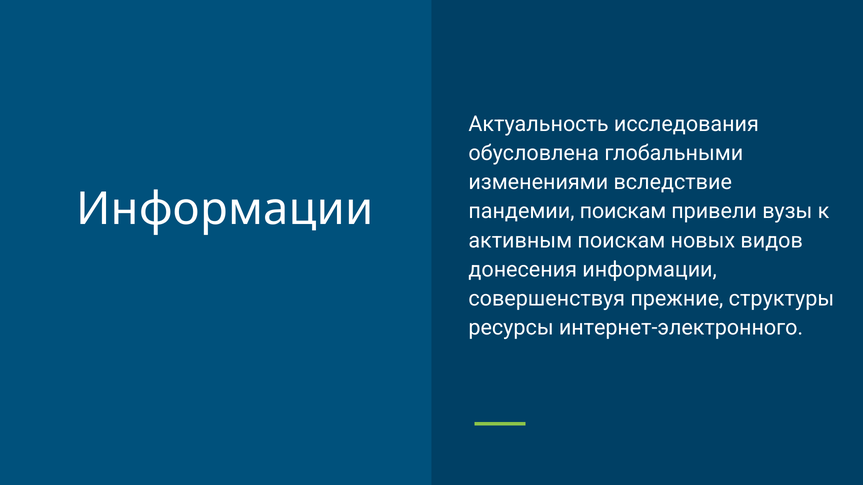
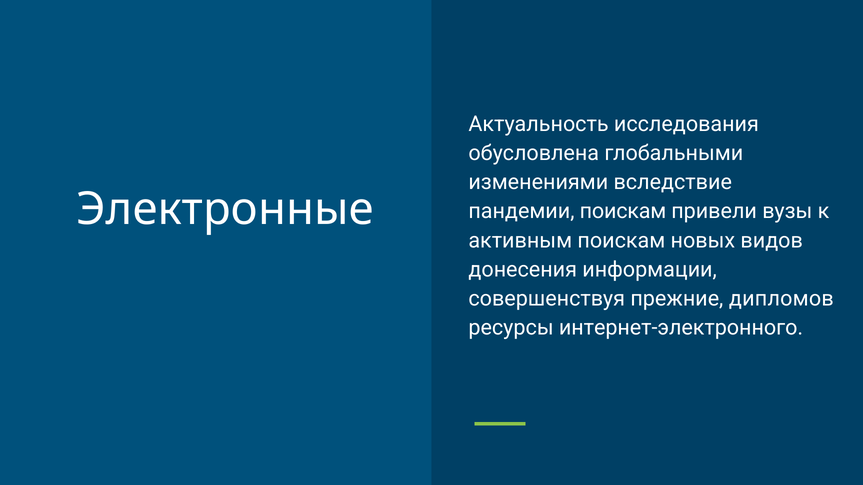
Информации: Информации -> Электронные (225, 210)
структуры: структуры -> дипломов (781, 299)
